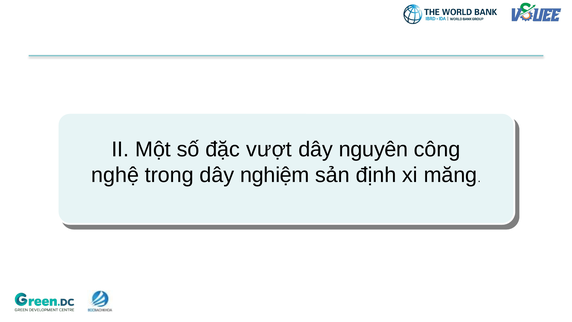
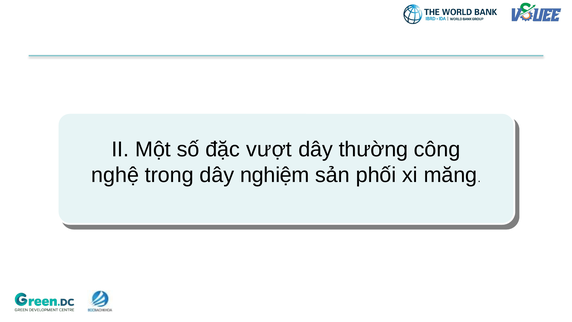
nguyên: nguyên -> thường (374, 149)
định: định -> phối (376, 175)
